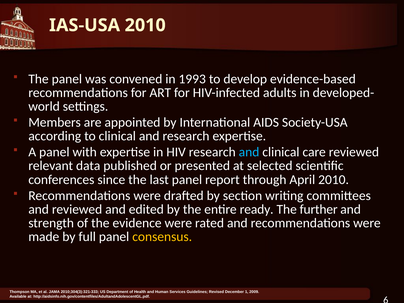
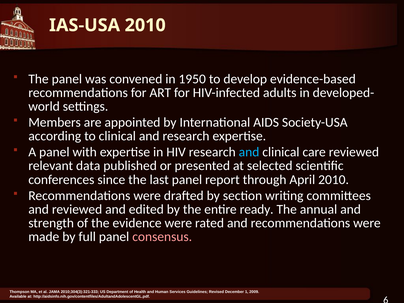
1993: 1993 -> 1950 (192, 79)
further: further -> annual (319, 209)
consensus colour: yellow -> pink (162, 237)
